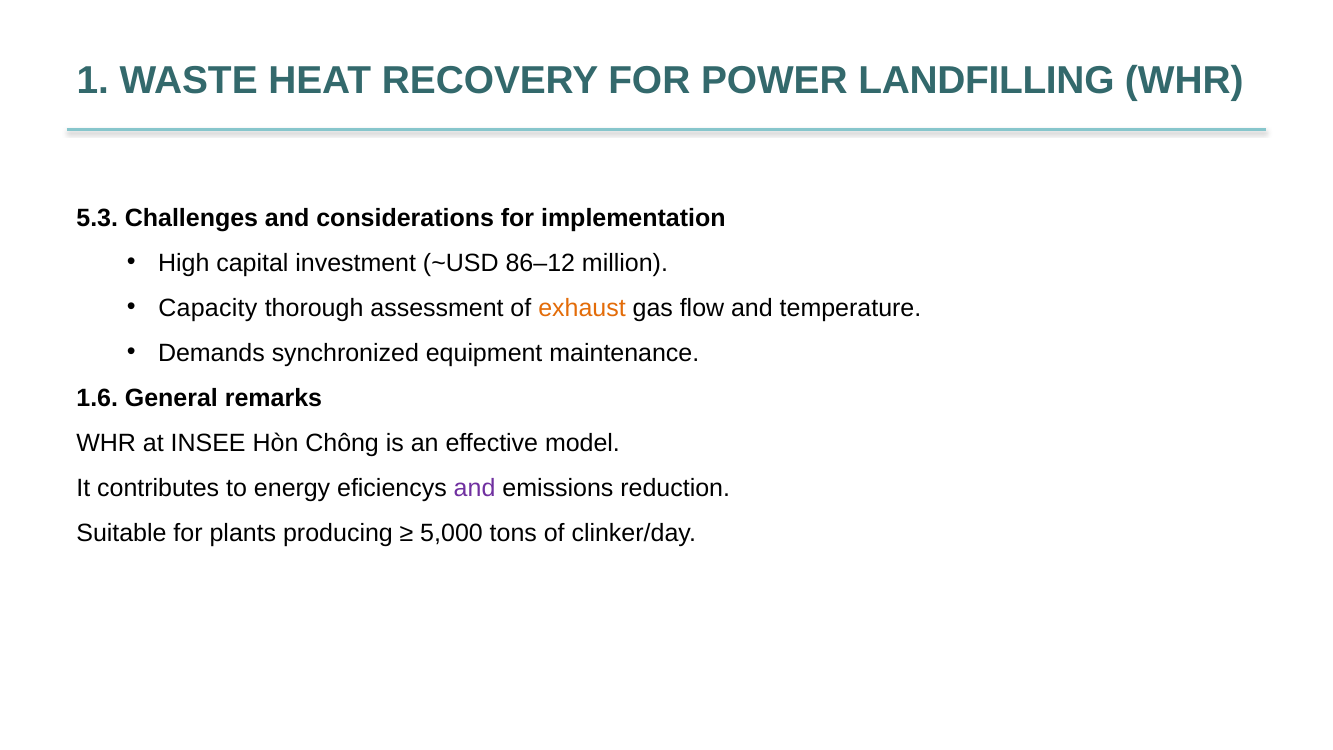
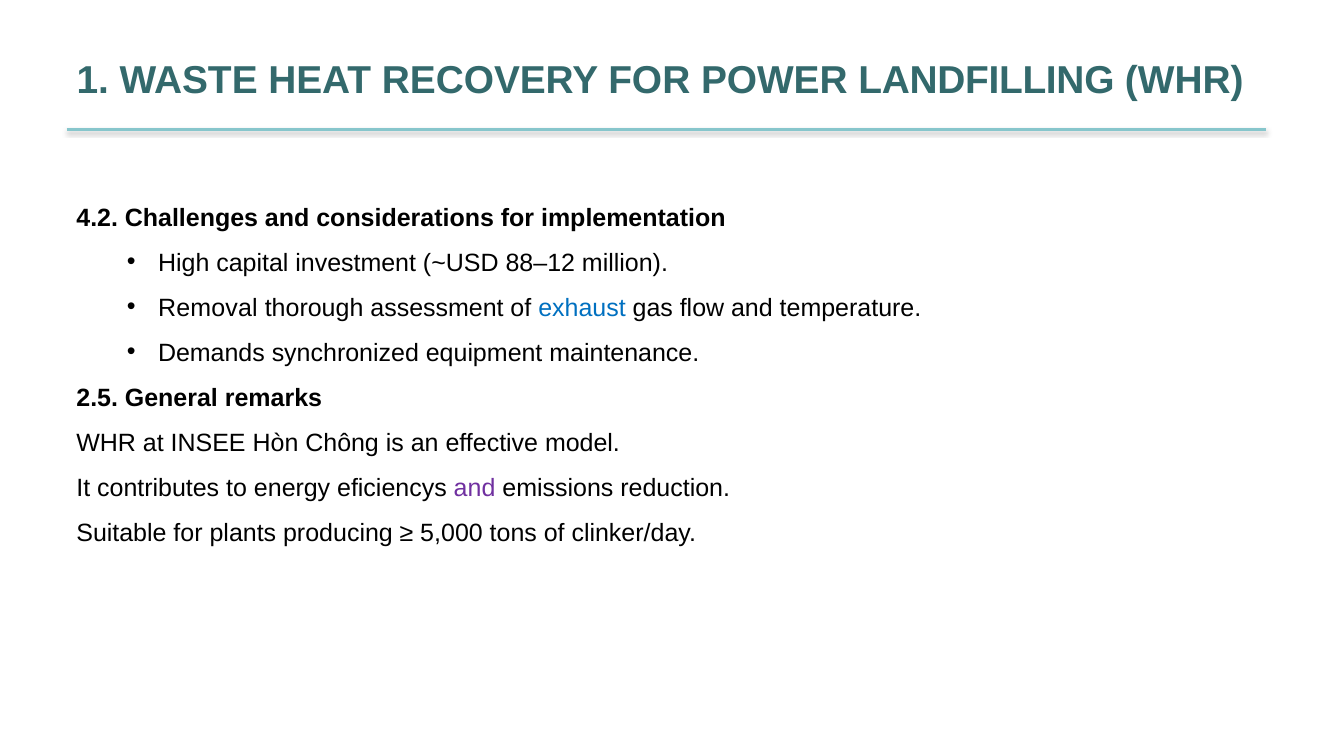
5.3: 5.3 -> 4.2 (97, 218)
86–12: 86–12 -> 88–12 (540, 263)
Capacity: Capacity -> Removal (208, 308)
exhaust colour: orange -> blue (582, 308)
1.6: 1.6 -> 2.5 (97, 398)
